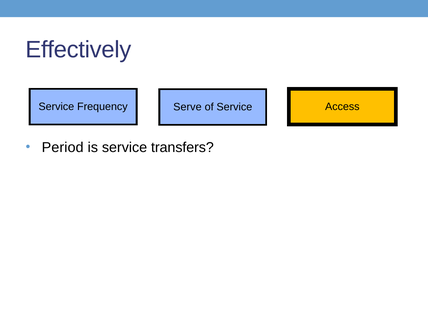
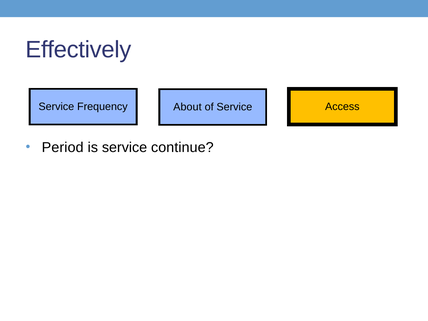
Serve: Serve -> About (187, 107)
transfers: transfers -> continue (182, 147)
